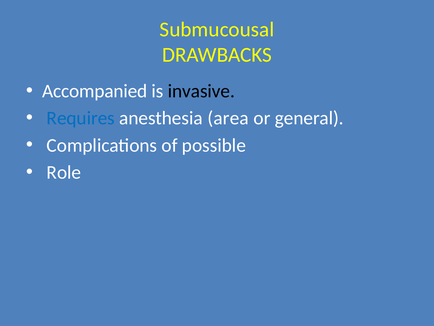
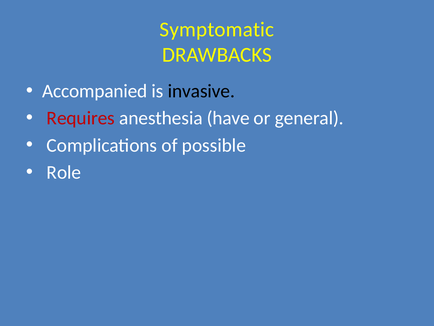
Submucousal: Submucousal -> Symptomatic (217, 29)
Requires colour: blue -> red (81, 118)
area: area -> have (228, 118)
